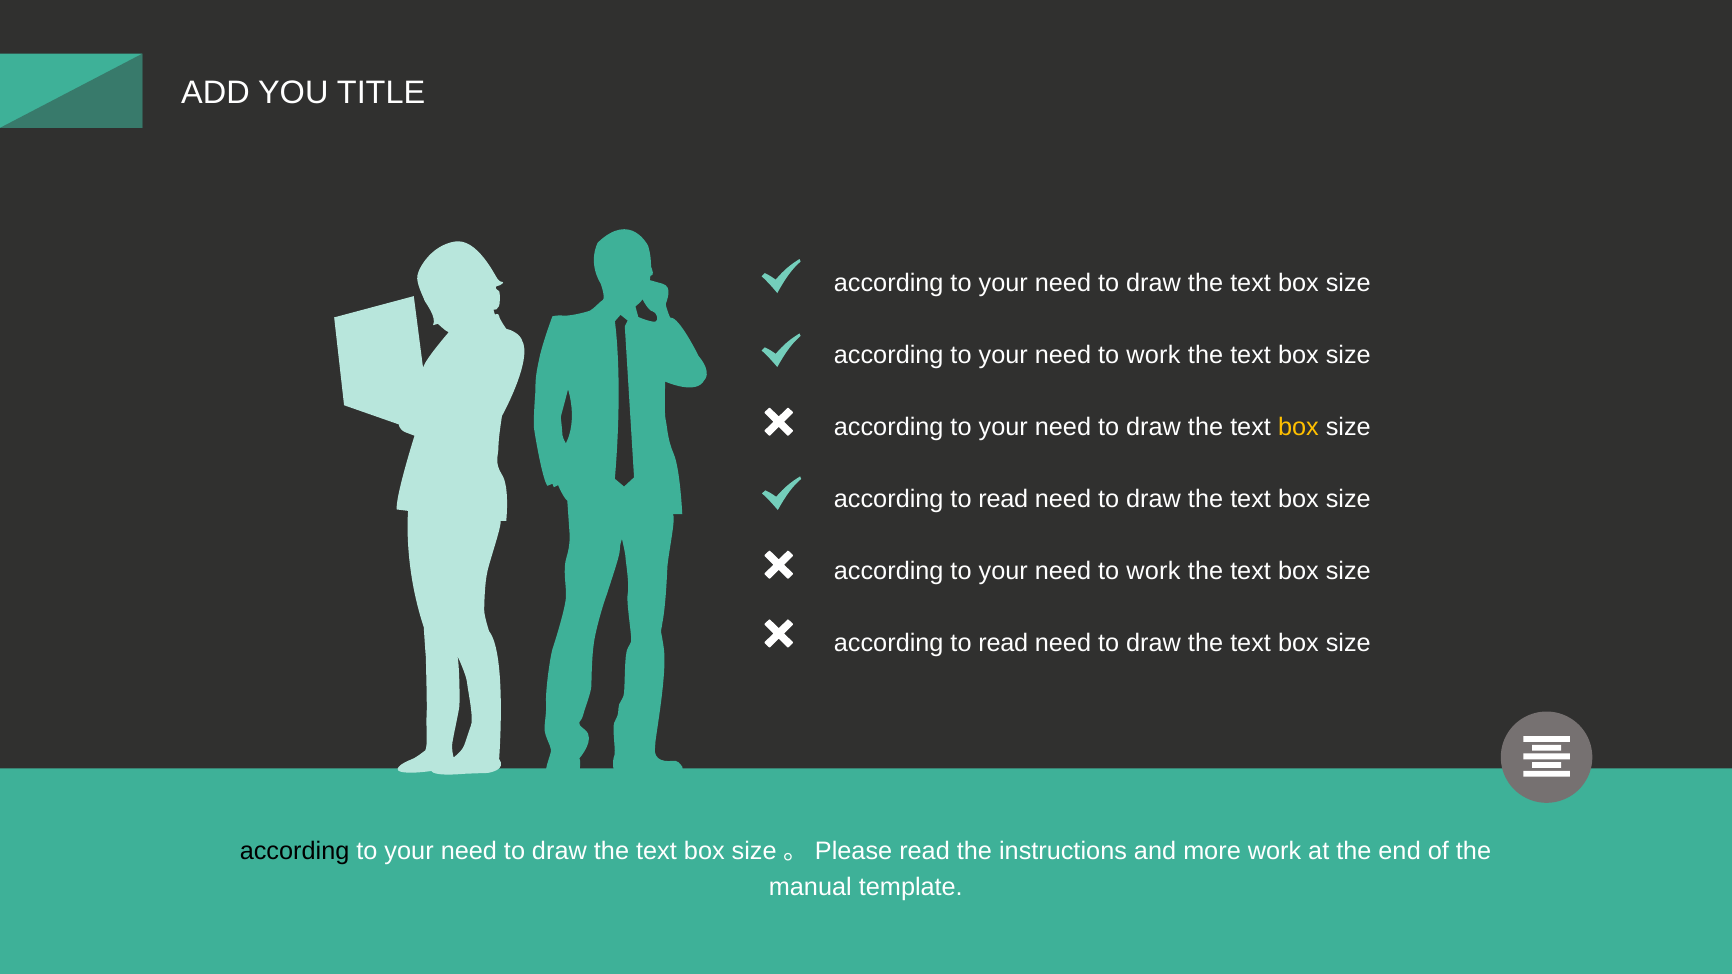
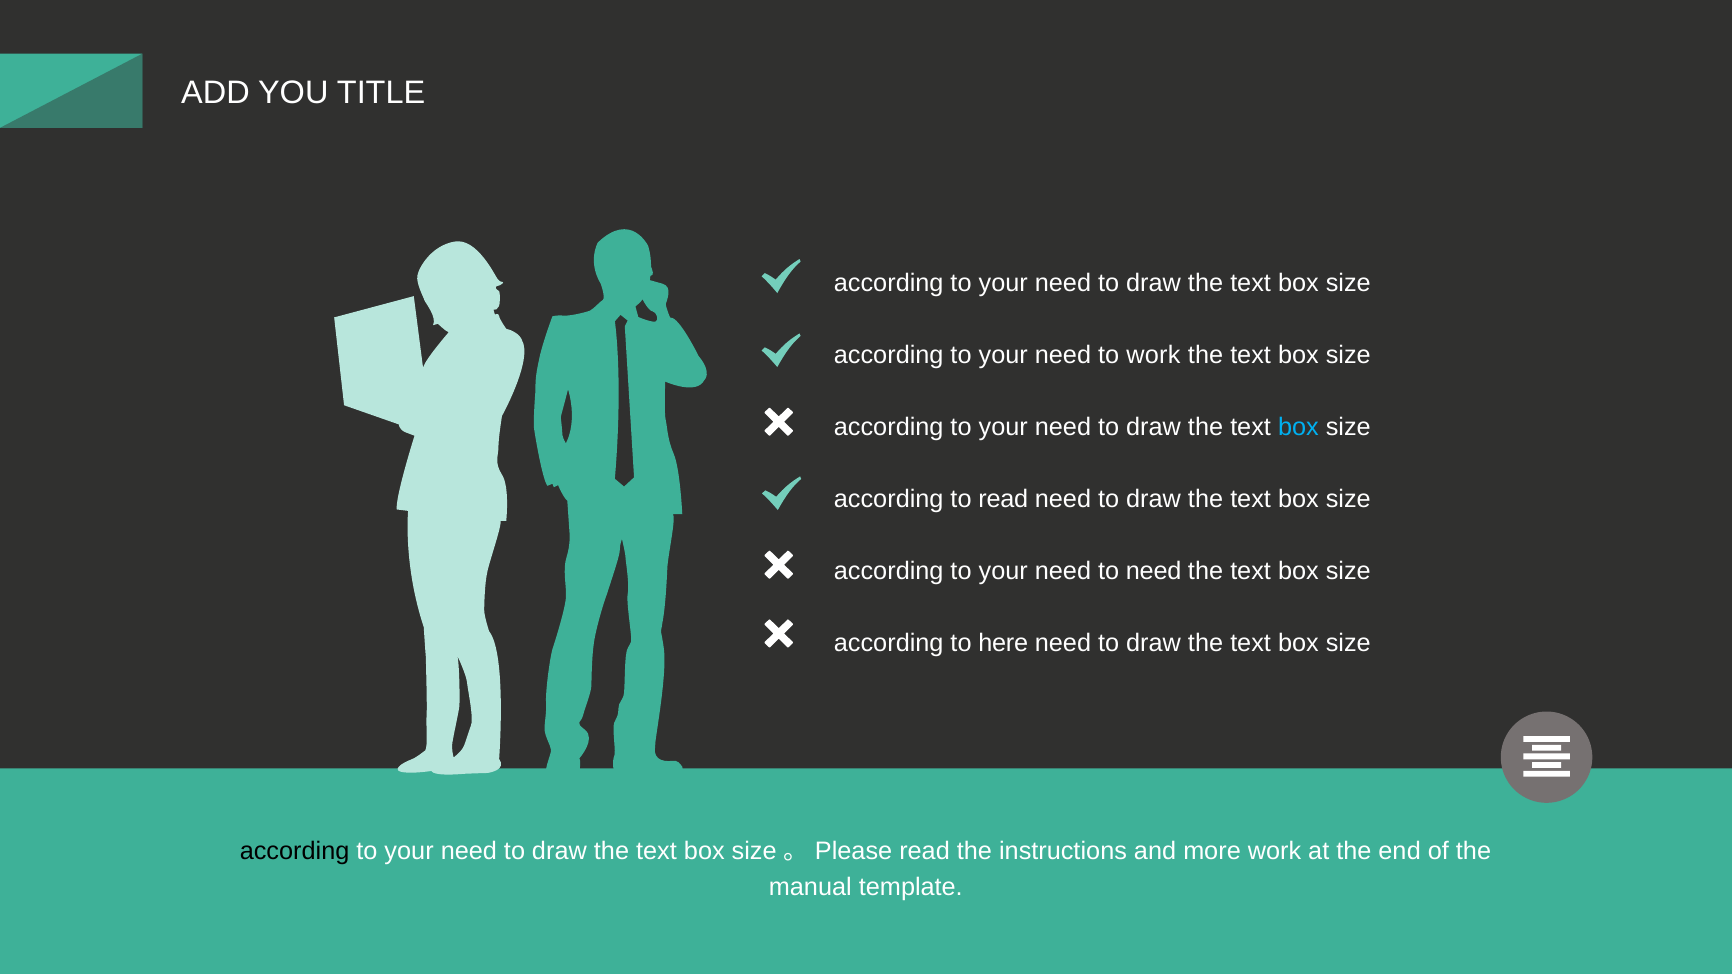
box colour: yellow -> light blue (1298, 427)
work: work -> need (1154, 571)
read: read -> here (1003, 643)
